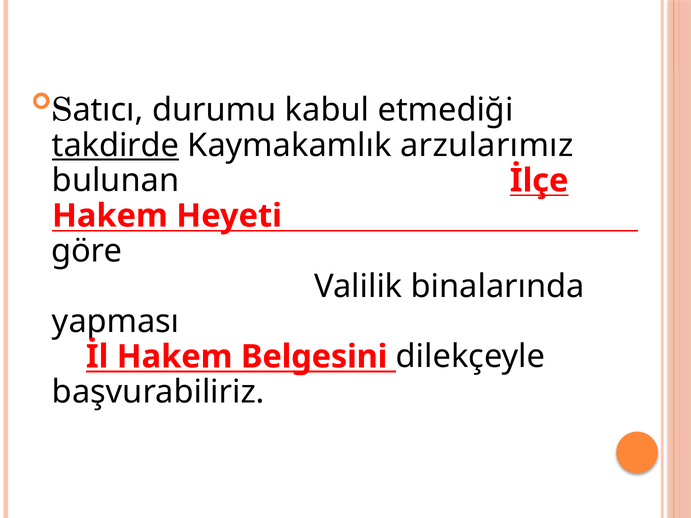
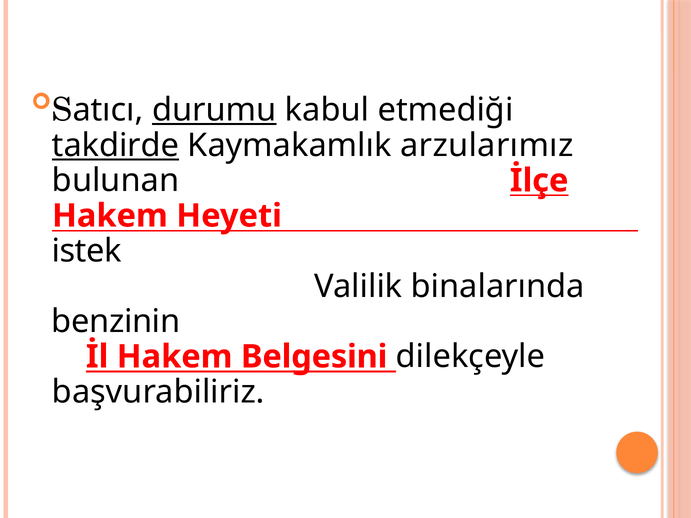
durumu underline: none -> present (214, 110)
göre: göre -> istek (87, 251)
yapması: yapması -> benzinin (116, 322)
